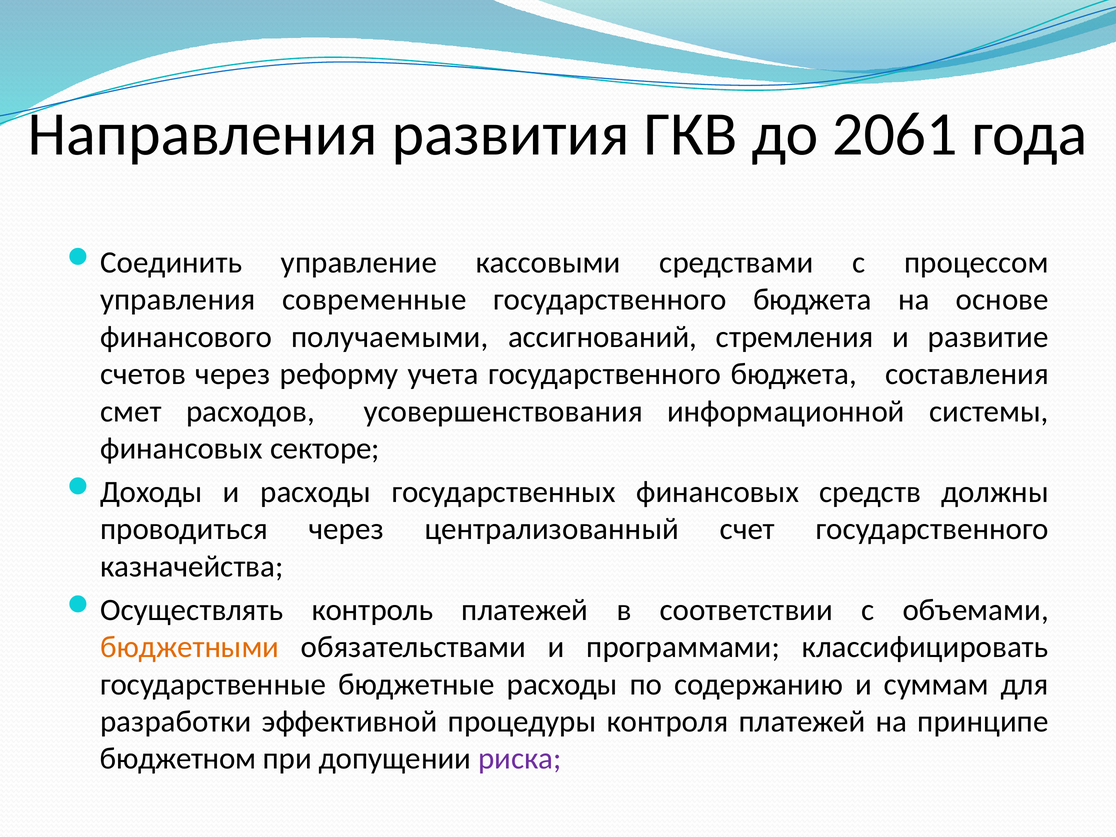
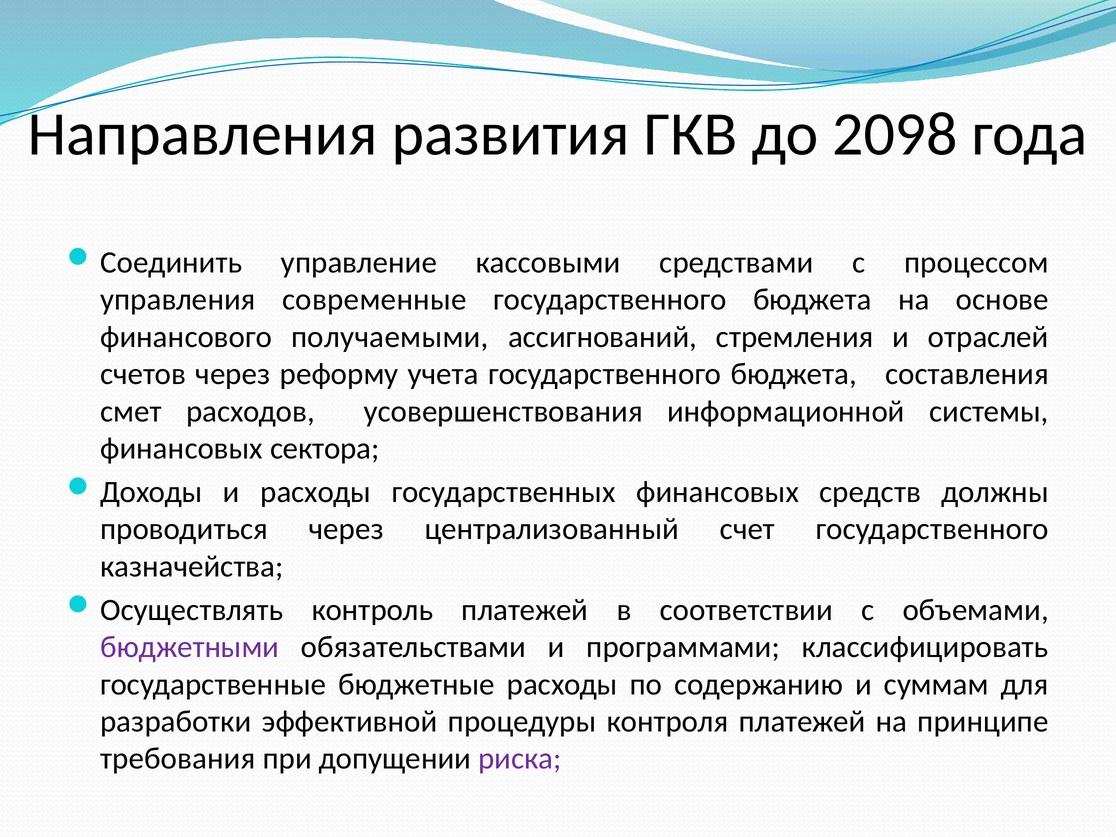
2061: 2061 -> 2098 (895, 135)
развитие: развитие -> отраслей (988, 337)
секторе: секторе -> сектора (325, 449)
бюджетными colour: orange -> purple (190, 647)
бюджетном: бюджетном -> требования (178, 759)
